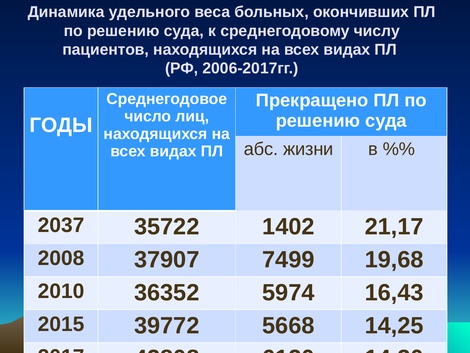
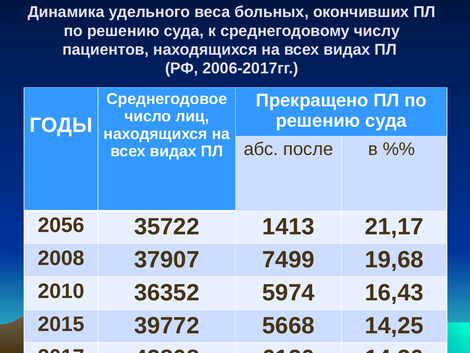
жизни: жизни -> после (308, 149)
2037: 2037 -> 2056 (61, 225)
1402: 1402 -> 1413 (288, 226)
